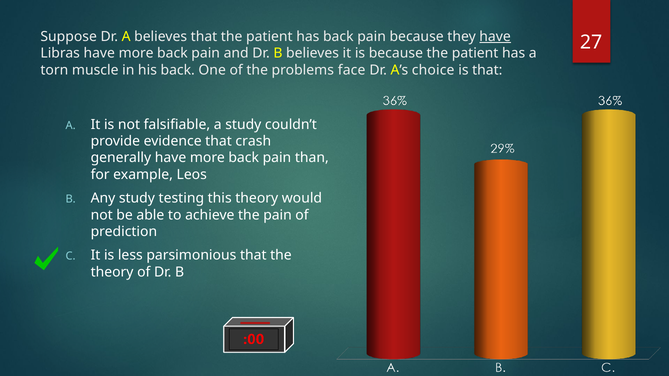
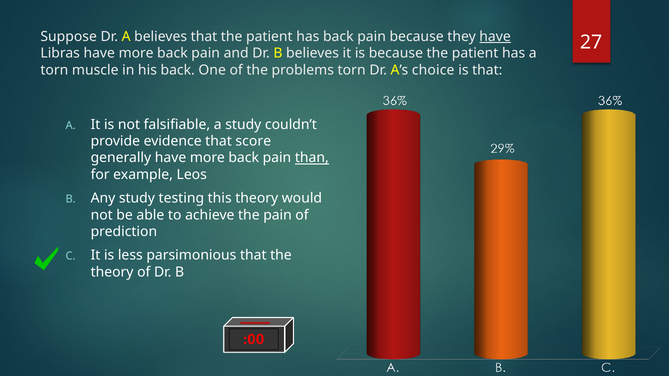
problems face: face -> torn (352, 70)
crash: crash -> score (253, 141)
than underline: none -> present (312, 158)
